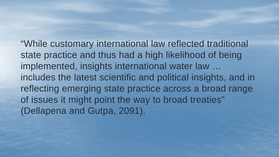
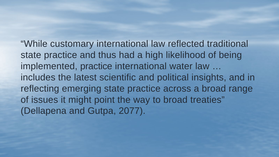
implemented insights: insights -> practice (96, 66)
2091: 2091 -> 2077 (132, 111)
